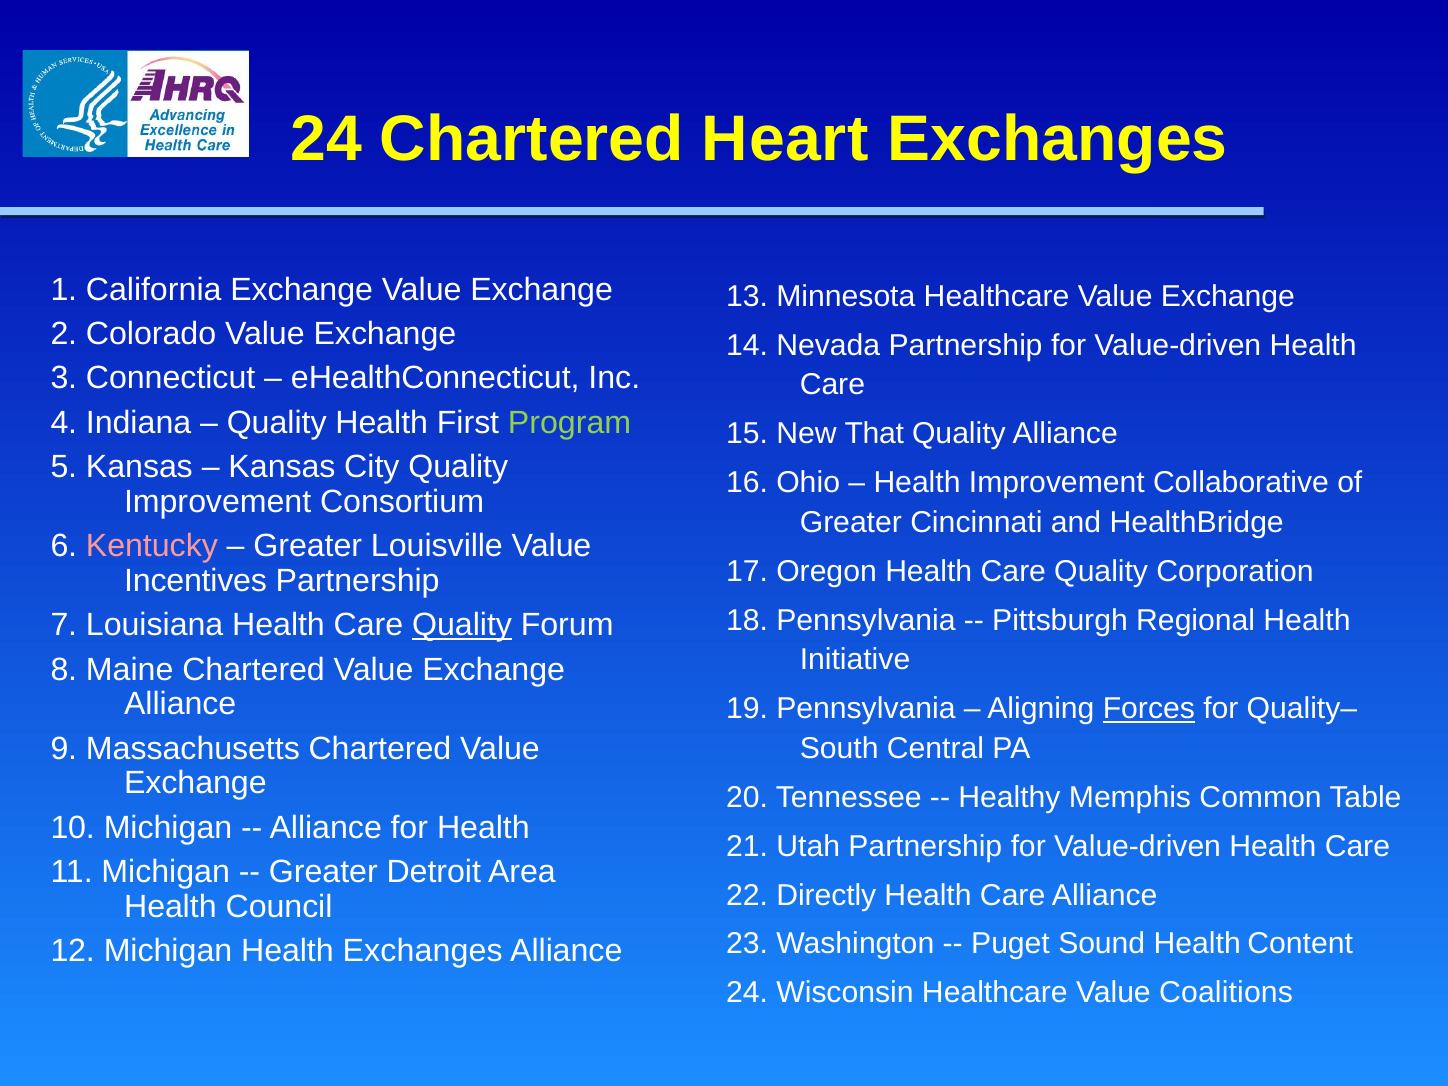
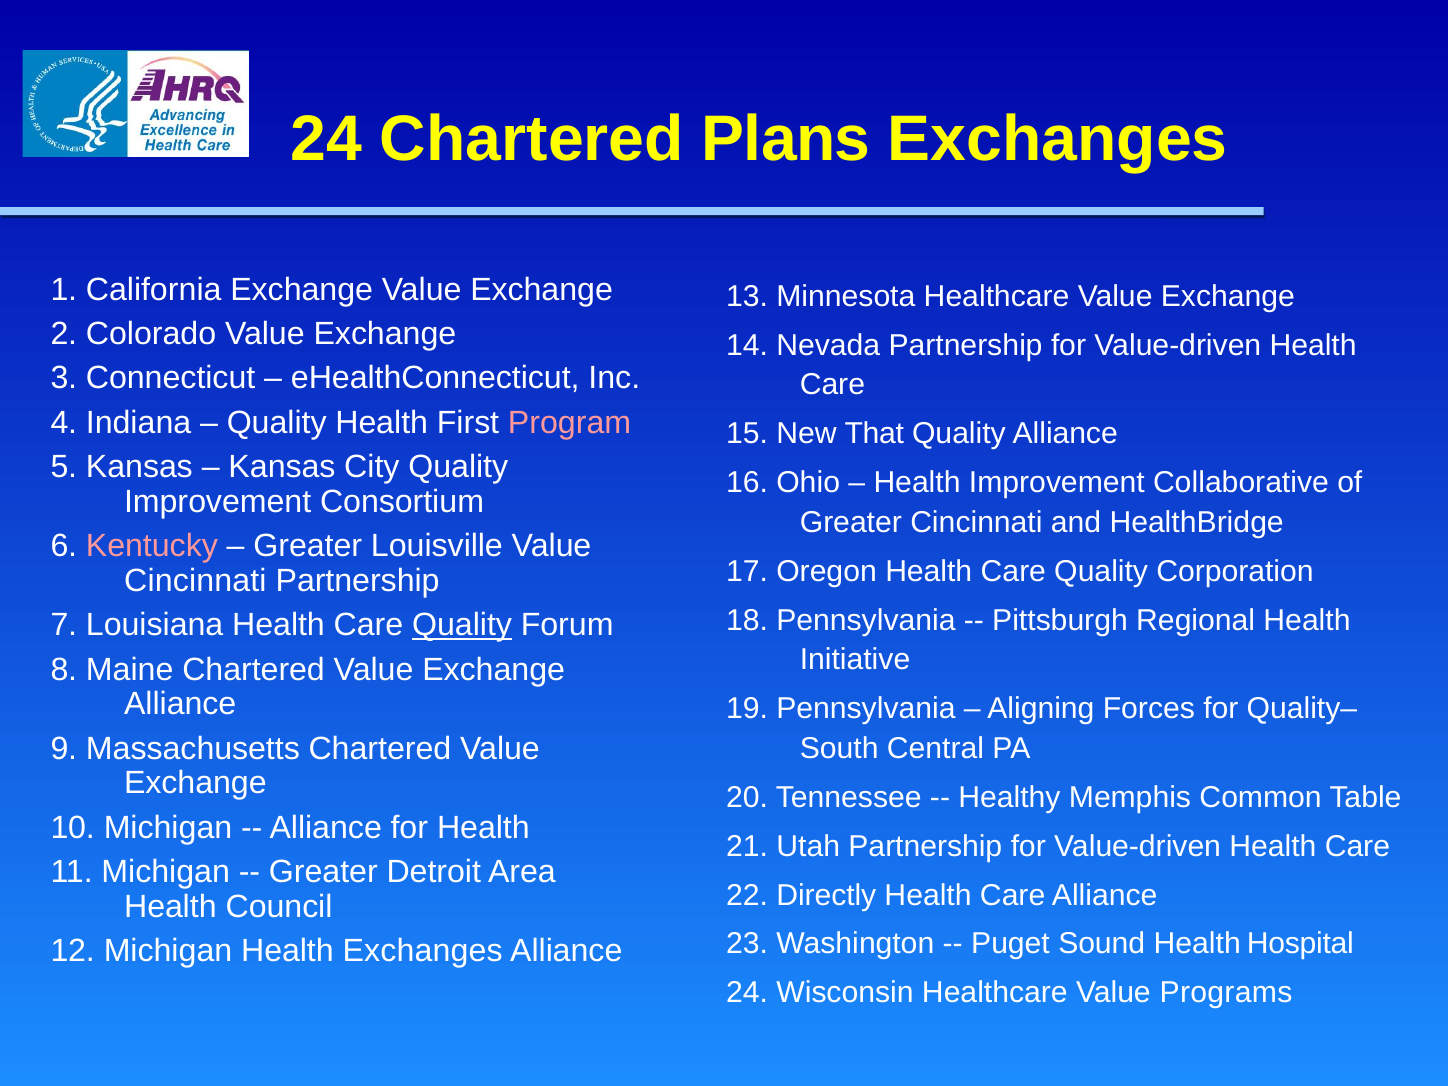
Heart: Heart -> Plans (786, 139)
Program colour: light green -> pink (570, 423)
Incentives: Incentives -> Cincinnati (195, 581)
Forces underline: present -> none (1149, 709)
Content: Content -> Hospital (1300, 944)
Coalitions: Coalitions -> Programs (1226, 993)
